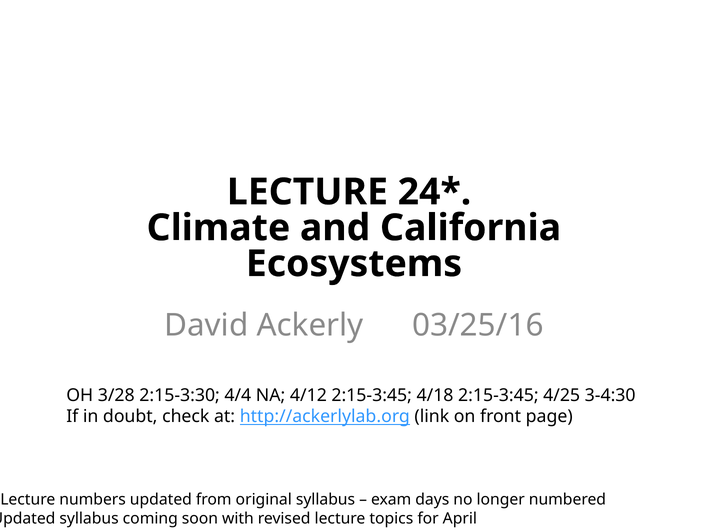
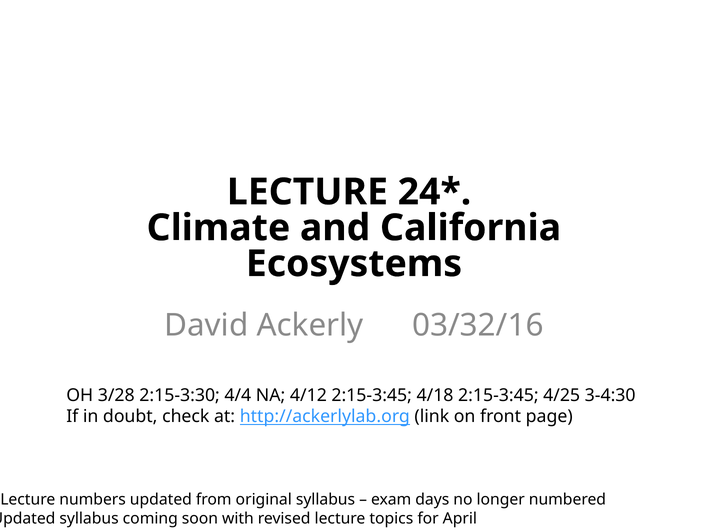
03/25/16: 03/25/16 -> 03/32/16 (478, 326)
